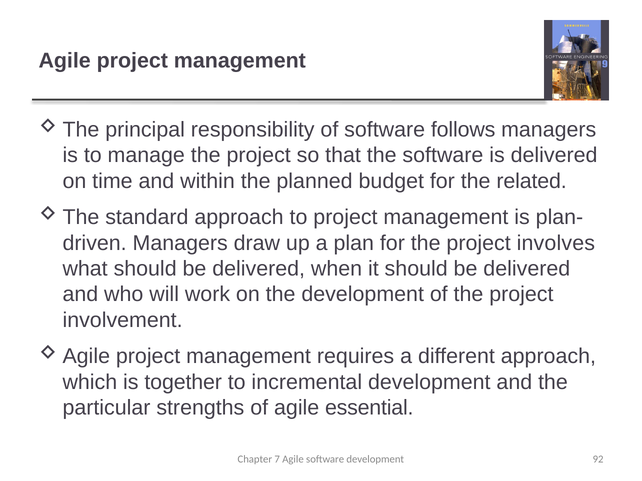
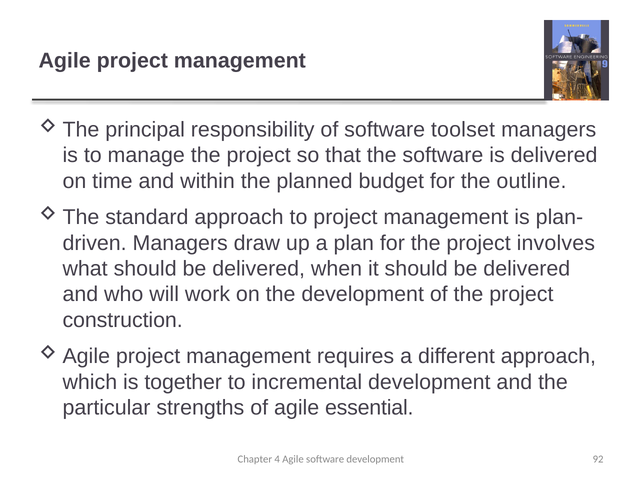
follows: follows -> toolset (463, 130)
related: related -> outline (531, 181)
involvement: involvement -> construction (123, 320)
7: 7 -> 4 (277, 460)
